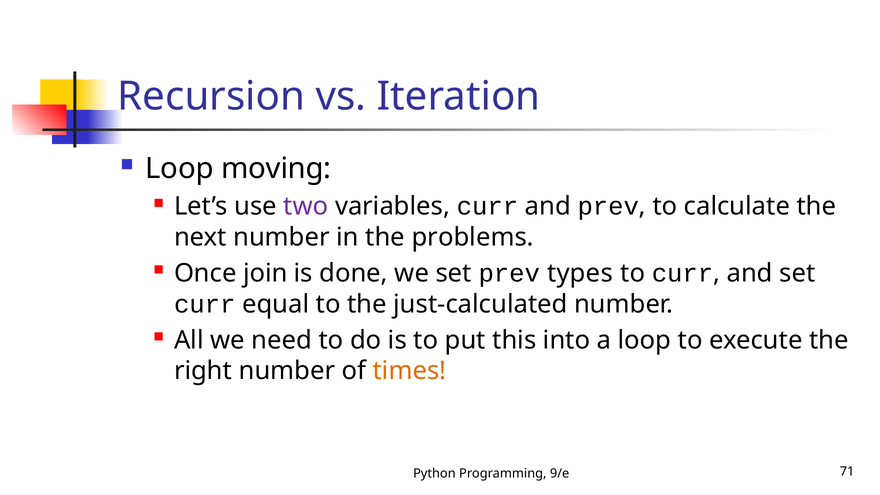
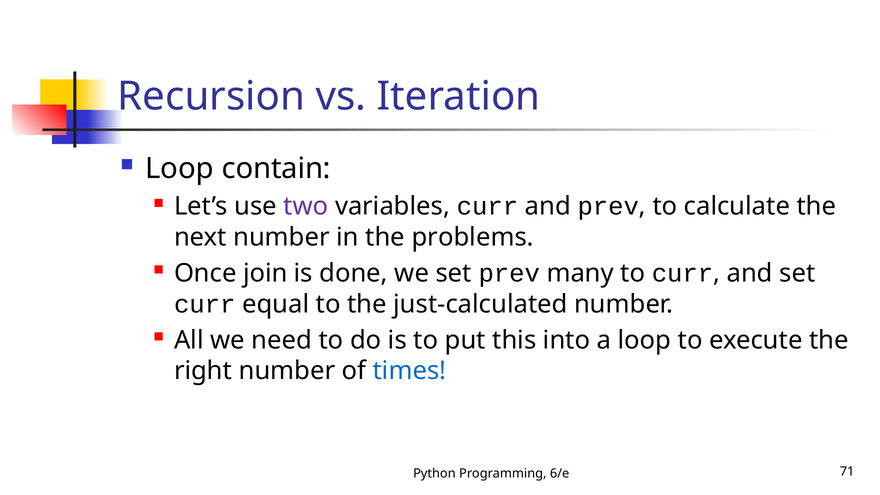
moving: moving -> contain (276, 169)
types: types -> many (580, 273)
times colour: orange -> blue (409, 371)
9/e: 9/e -> 6/e (560, 474)
